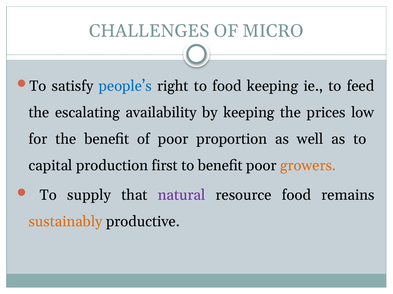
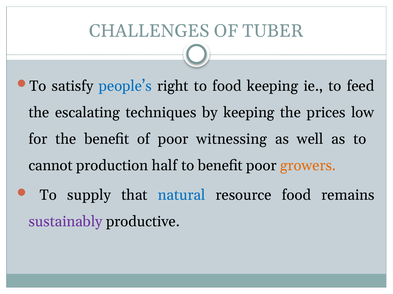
MICRO: MICRO -> TUBER (273, 31)
availability: availability -> techniques (161, 113)
proportion: proportion -> witnessing (232, 139)
capital: capital -> cannot (51, 166)
first: first -> half (165, 166)
natural colour: purple -> blue (182, 195)
sustainably colour: orange -> purple (66, 222)
